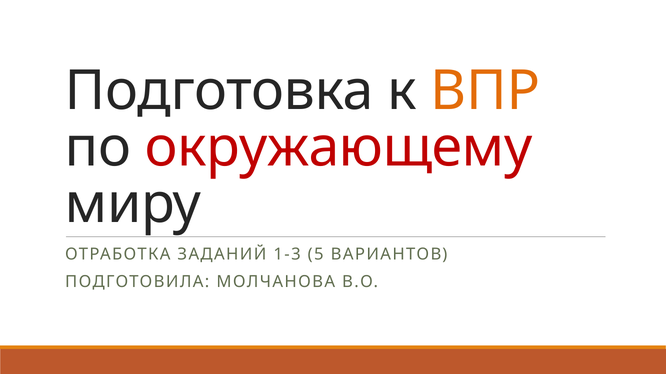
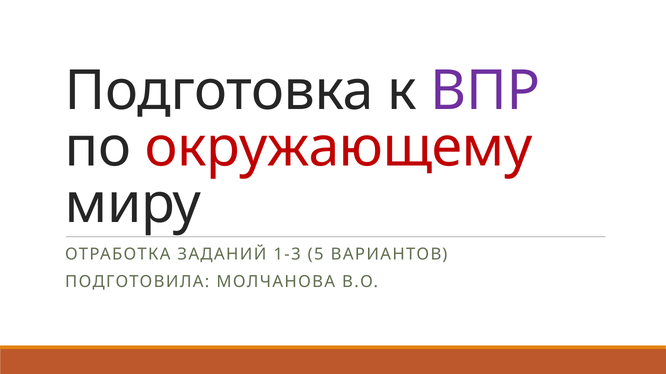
ВПР colour: orange -> purple (485, 91)
